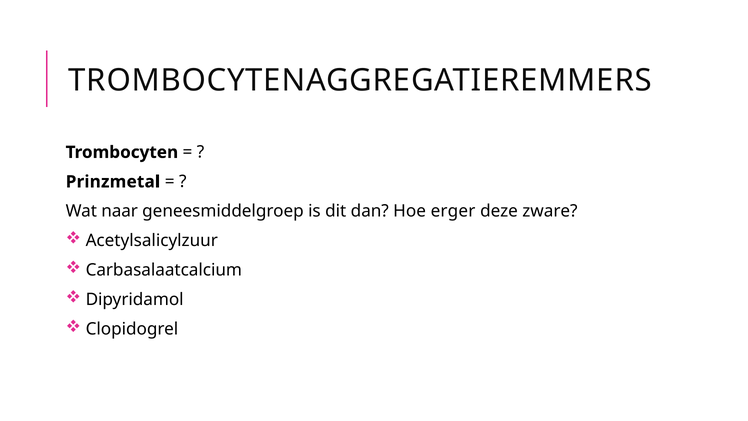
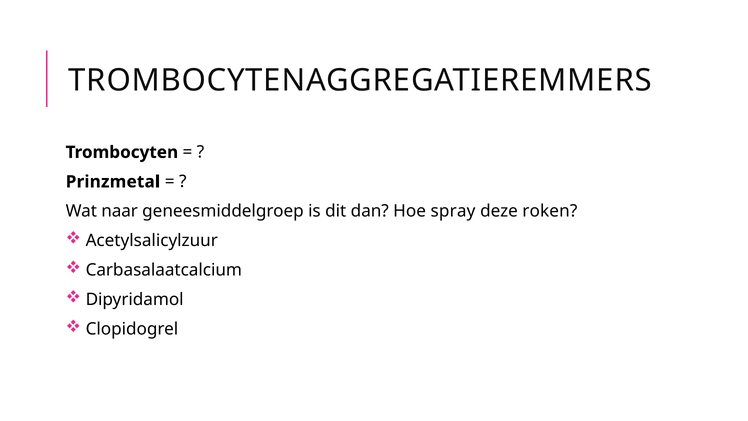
erger: erger -> spray (453, 211)
zware: zware -> roken (550, 211)
